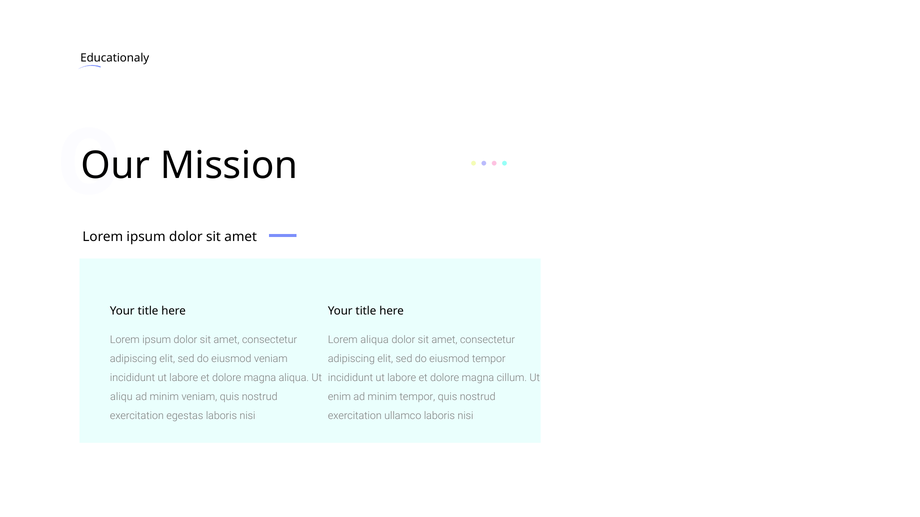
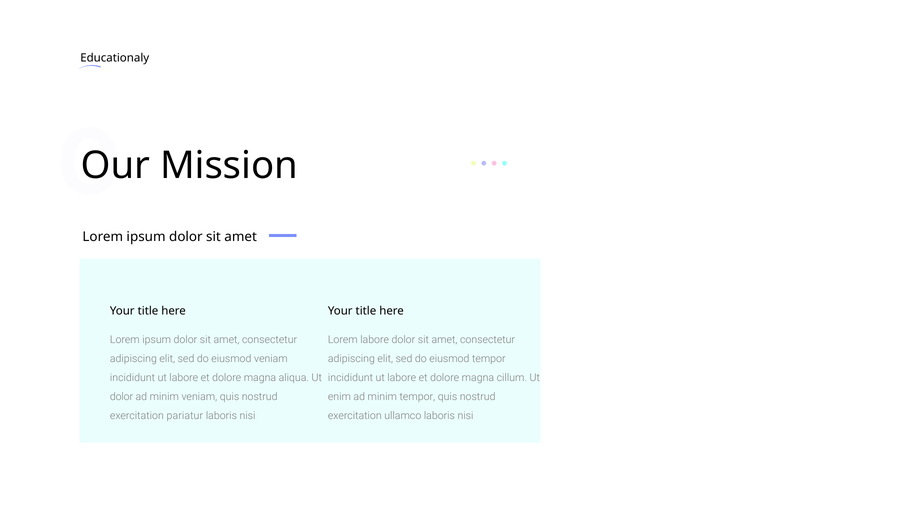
Lorem aliqua: aliqua -> labore (375, 340)
aliqu: aliqu -> dolor (122, 397)
egestas: egestas -> pariatur (185, 416)
